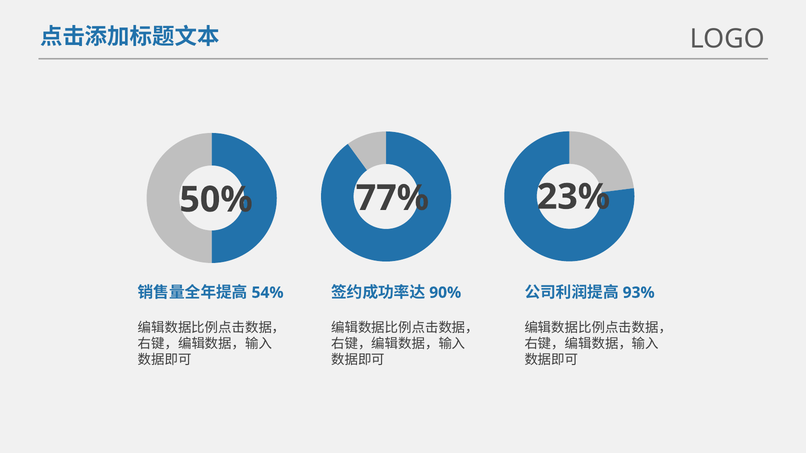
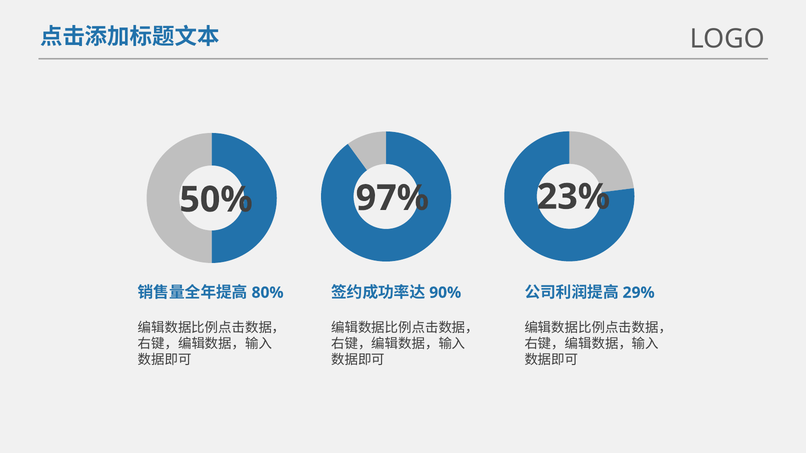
77%: 77% -> 97% (392, 198)
54%: 54% -> 80% (268, 293)
93%: 93% -> 29% (639, 293)
